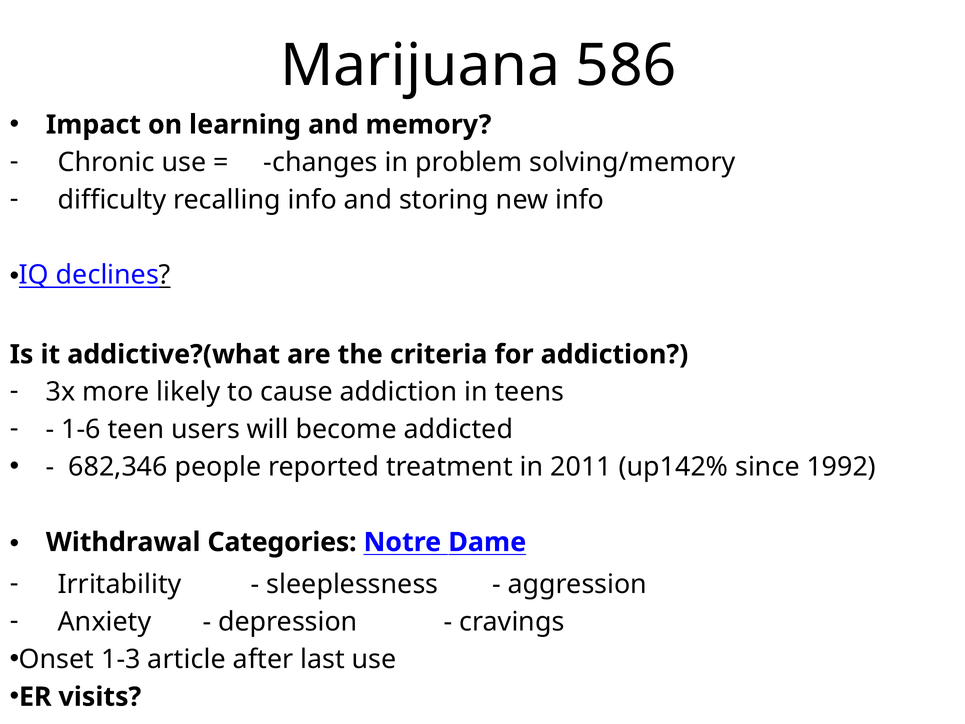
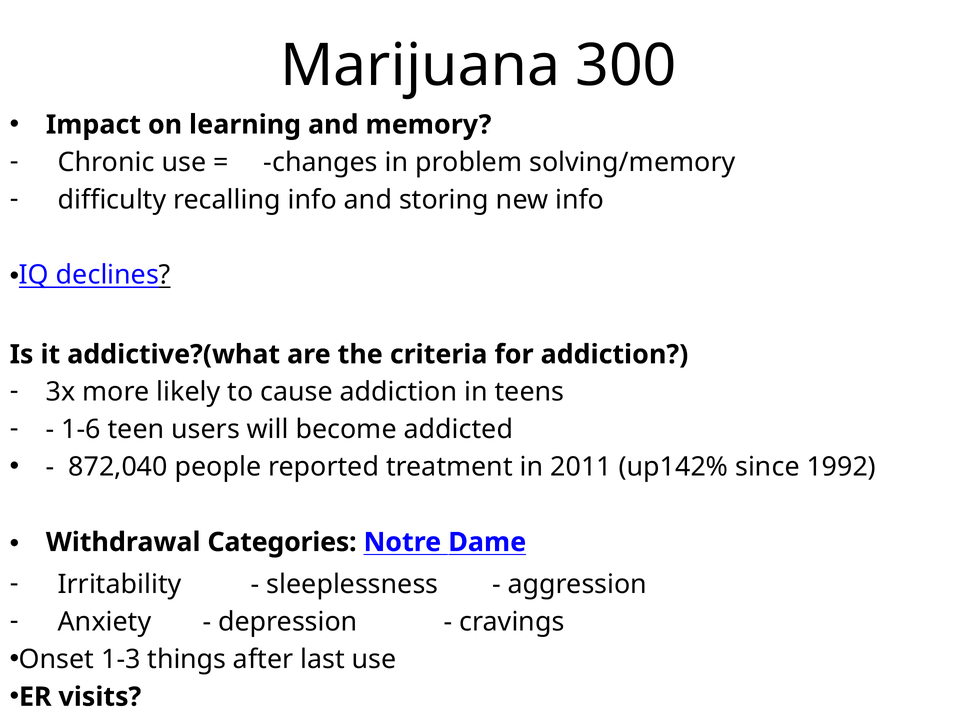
586: 586 -> 300 (626, 66)
682,346: 682,346 -> 872,040 (118, 467)
article: article -> things (187, 659)
